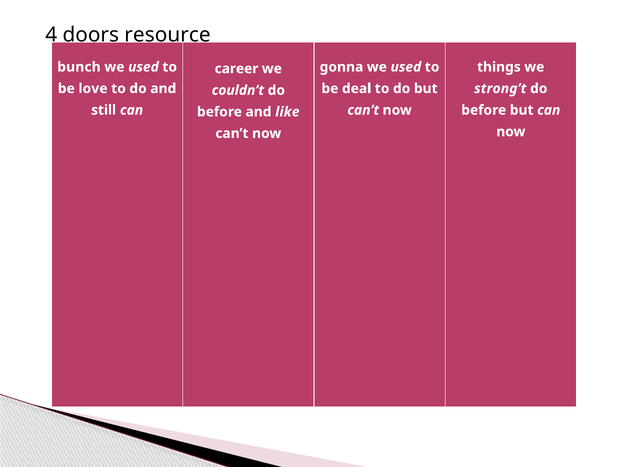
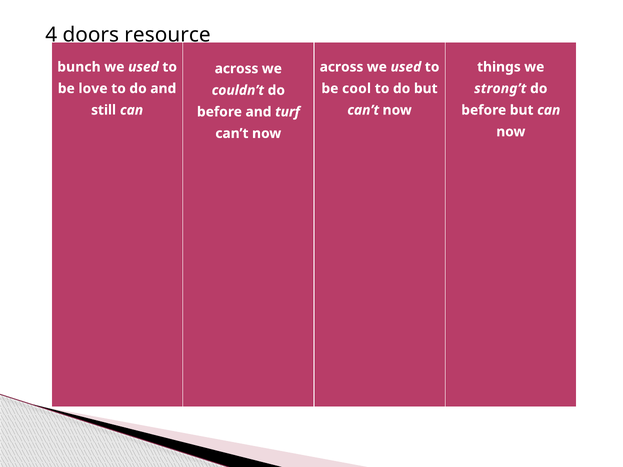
gonna: gonna -> across (342, 67)
career: career -> across (237, 69)
deal: deal -> cool (357, 89)
like: like -> turf (287, 112)
